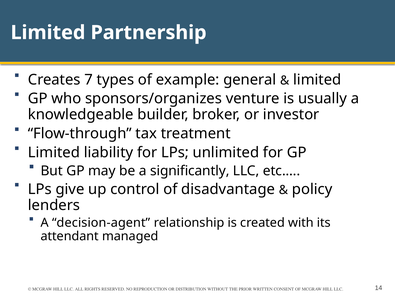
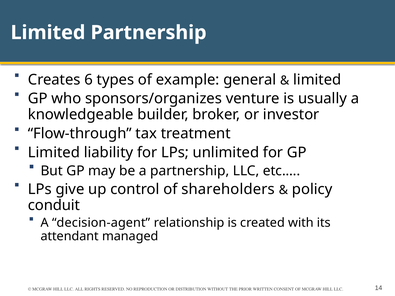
7: 7 -> 6 (89, 80)
a significantly: significantly -> partnership (190, 171)
disadvantage: disadvantage -> shareholders (228, 189)
lenders: lenders -> conduit (54, 205)
